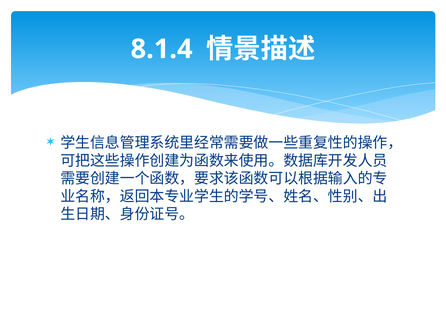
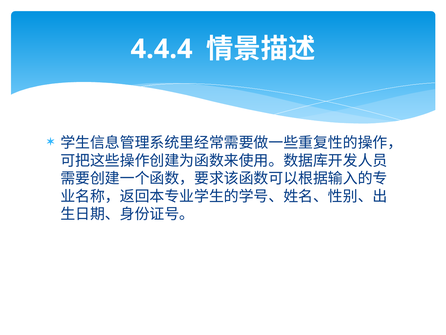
8.1.4: 8.1.4 -> 4.4.4 (162, 49)
